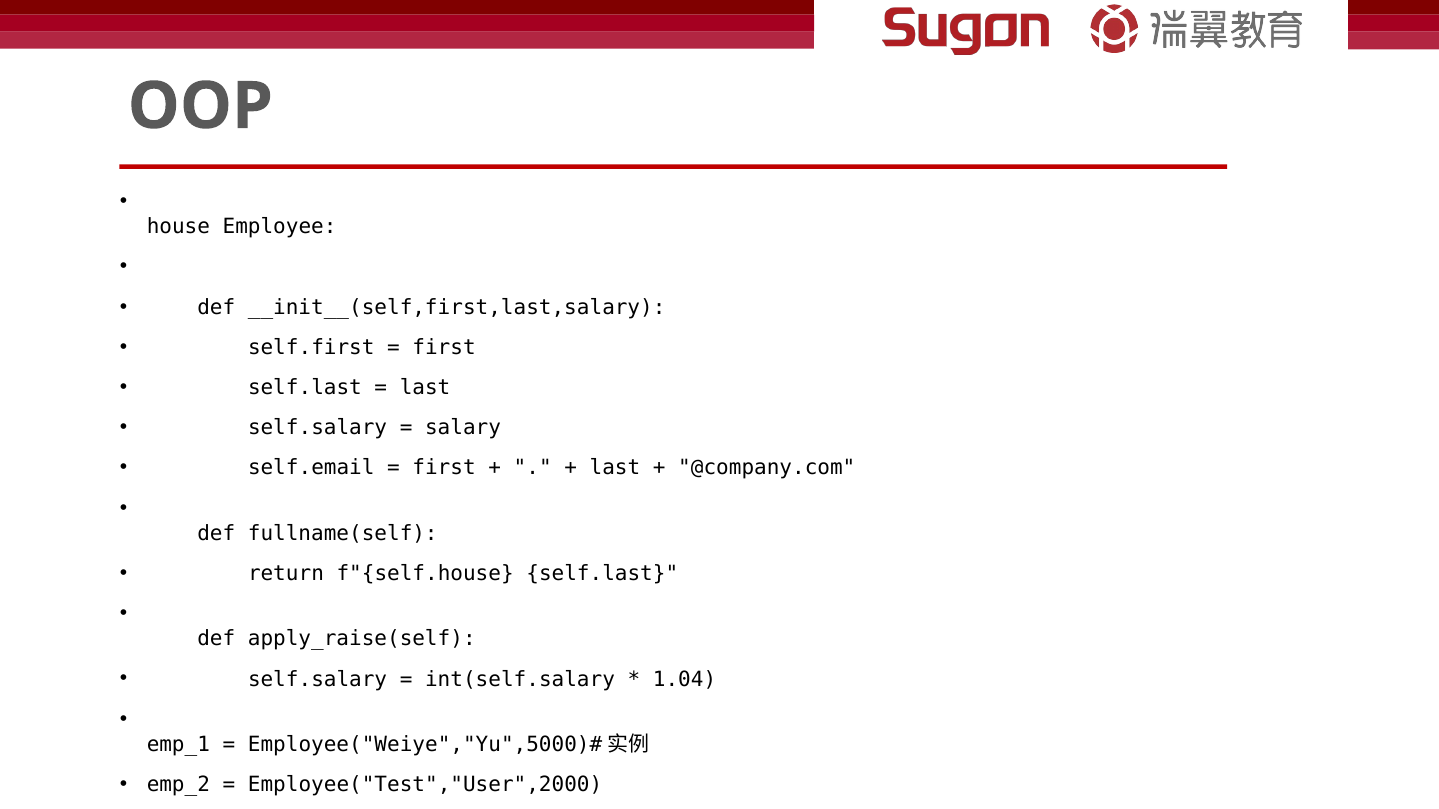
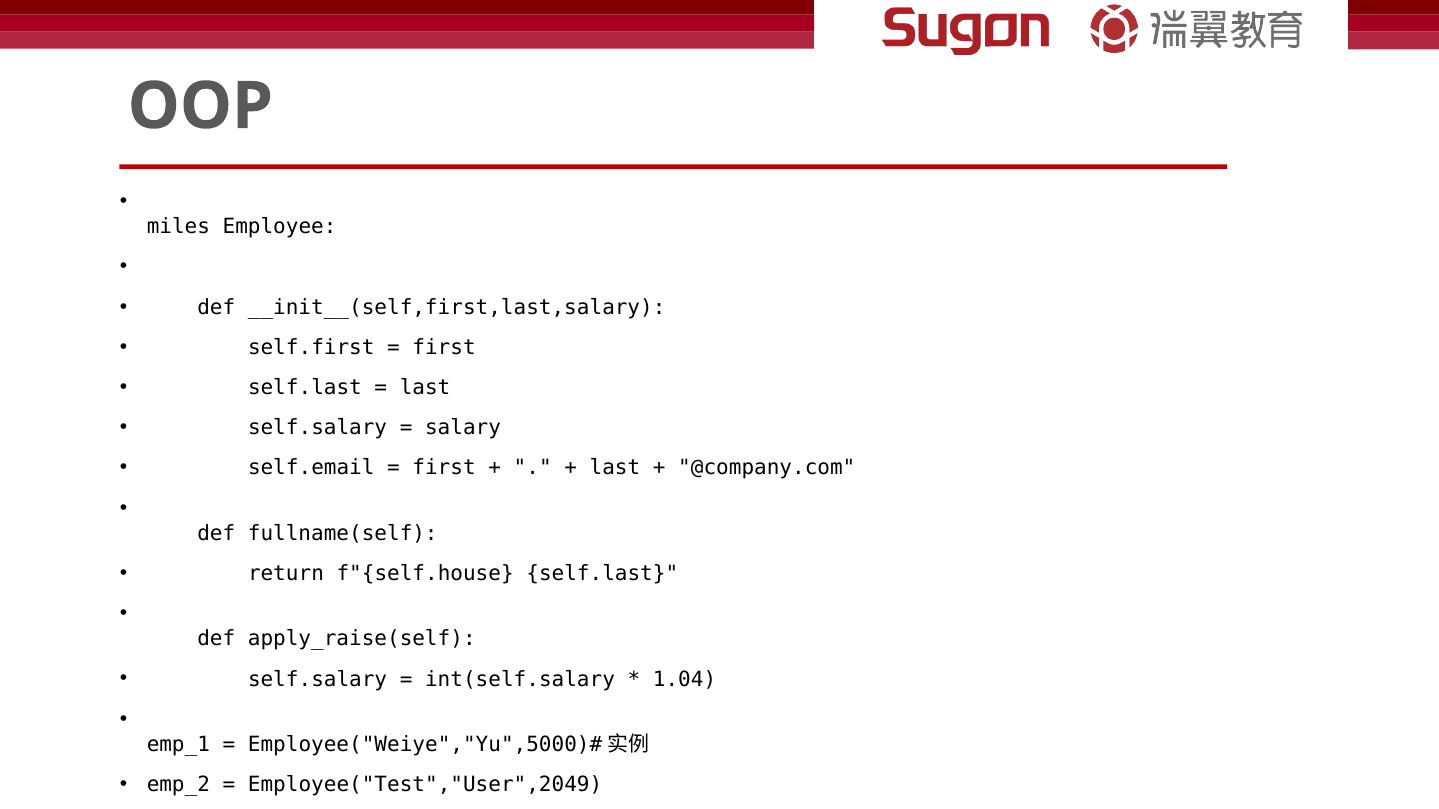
house: house -> miles (178, 227)
Employee("Test","User",2000: Employee("Test","User",2000 -> Employee("Test","User",2049 (425, 785)
